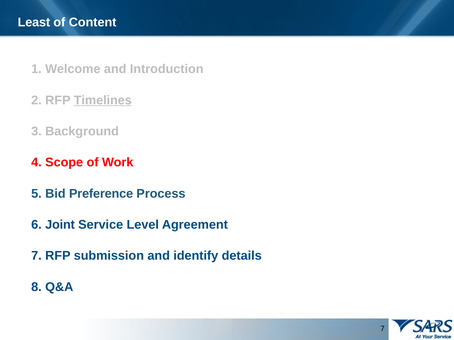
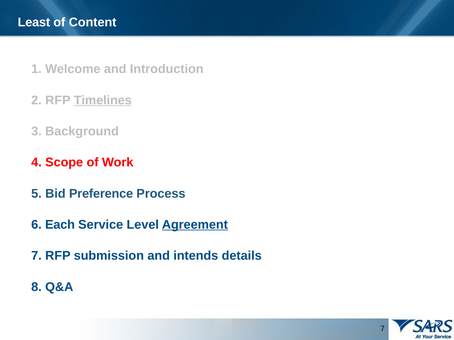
Joint: Joint -> Each (60, 225)
Agreement underline: none -> present (195, 225)
identify: identify -> intends (196, 256)
